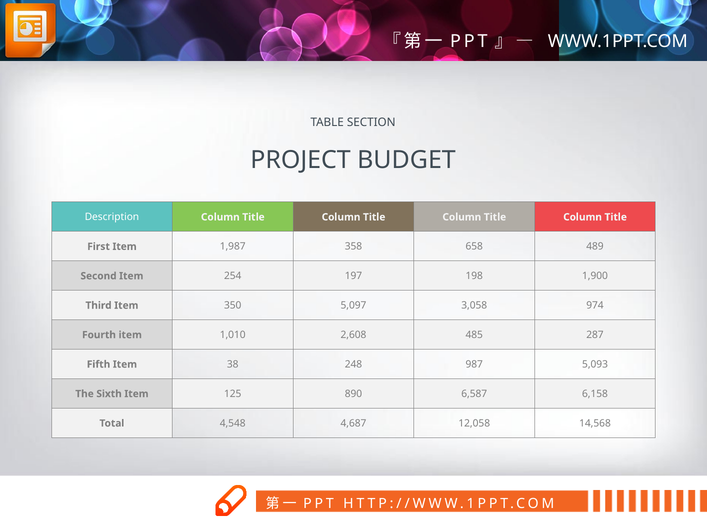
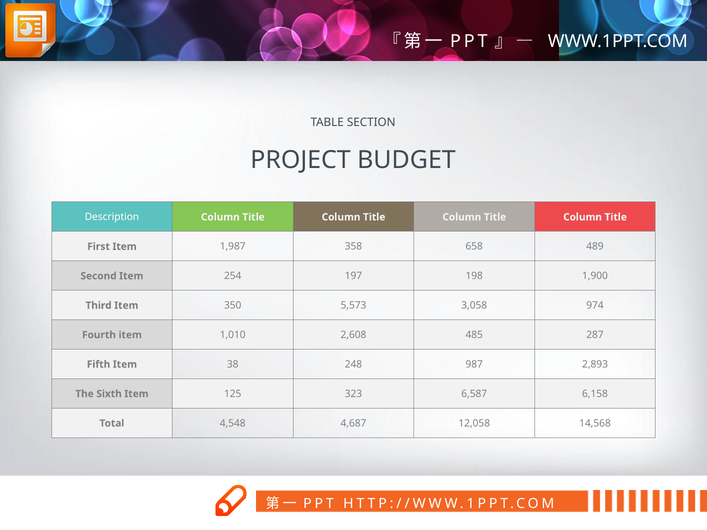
5,097: 5,097 -> 5,573 (353, 306)
5,093: 5,093 -> 2,893 (595, 364)
890: 890 -> 323 (353, 394)
